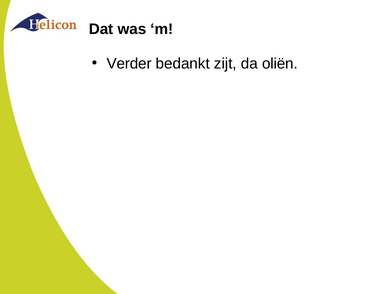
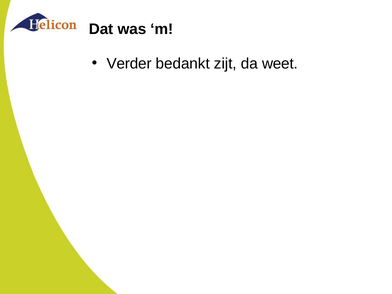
oliën: oliën -> weet (280, 63)
